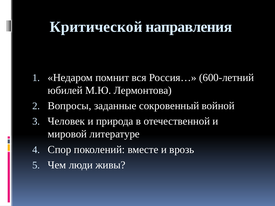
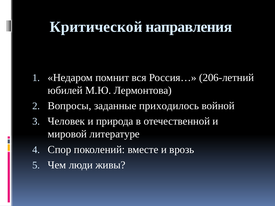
600-летний: 600-летний -> 206-летний (227, 78)
сокровенный: сокровенный -> приходилось (169, 106)
